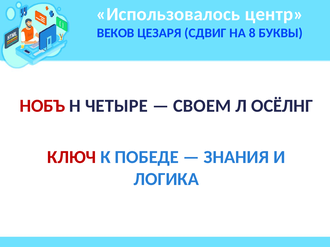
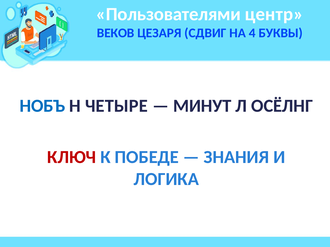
Использовалось: Использовалось -> Пользователями (168, 14)
8: 8 -> 4 (252, 33)
НОБЪ colour: red -> blue (42, 106)
СВОЕМ: СВОЕМ -> МИНУТ (202, 106)
